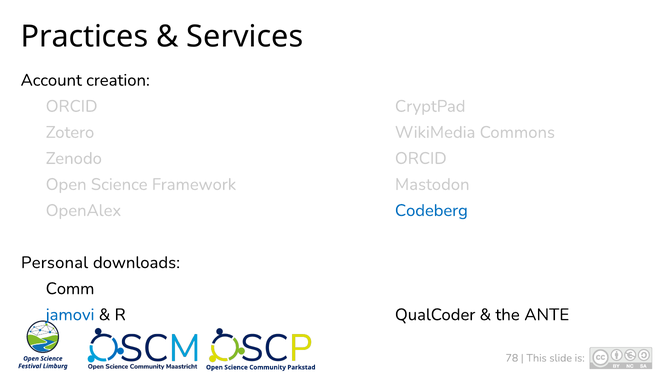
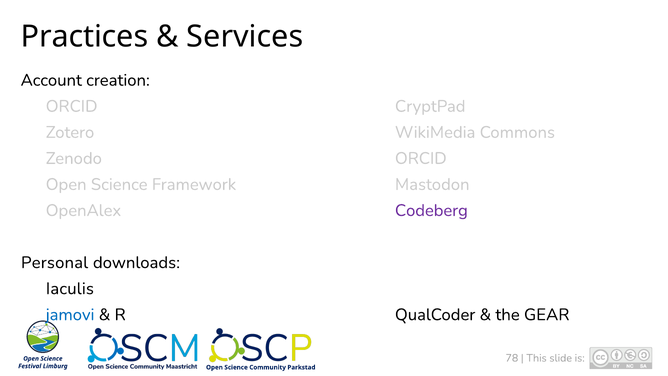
Codeberg colour: blue -> purple (431, 210)
Comm: Comm -> Iaculis (70, 288)
ANTE: ANTE -> GEAR (547, 314)
